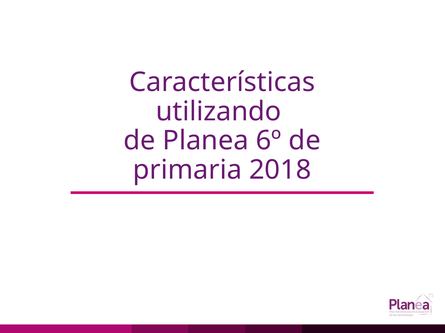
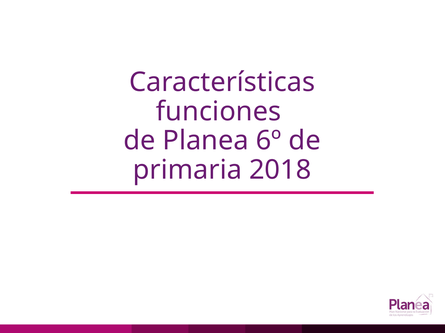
utilizando: utilizando -> funciones (219, 112)
